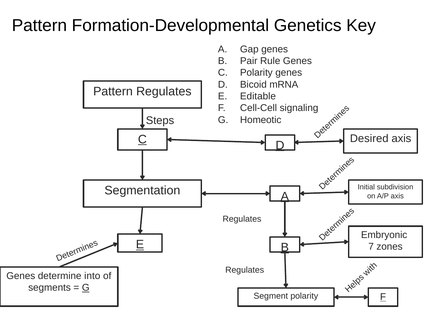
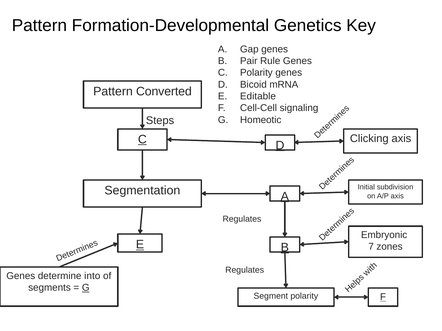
Pattern Regulates: Regulates -> Converted (164, 91)
Desired: Desired -> Clicking (369, 139)
